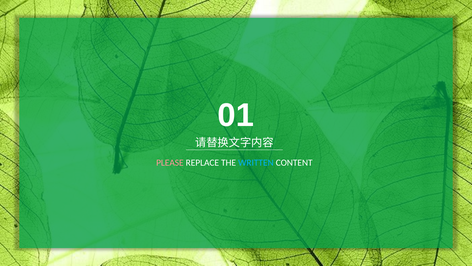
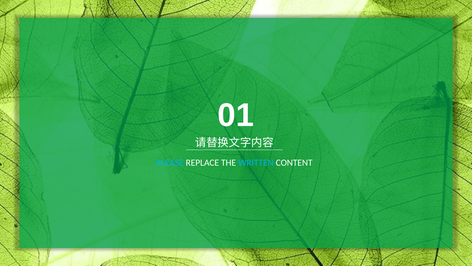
PLEASE colour: pink -> light blue (170, 162)
